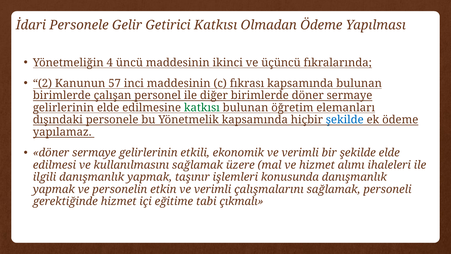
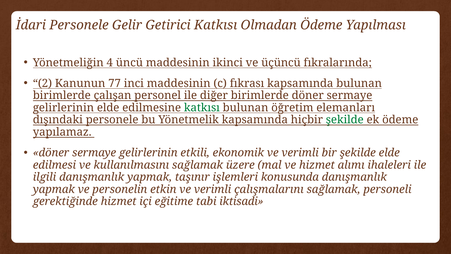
57: 57 -> 77 (115, 83)
şekilde colour: blue -> green (345, 120)
çıkmalı: çıkmalı -> iktisadi (241, 201)
